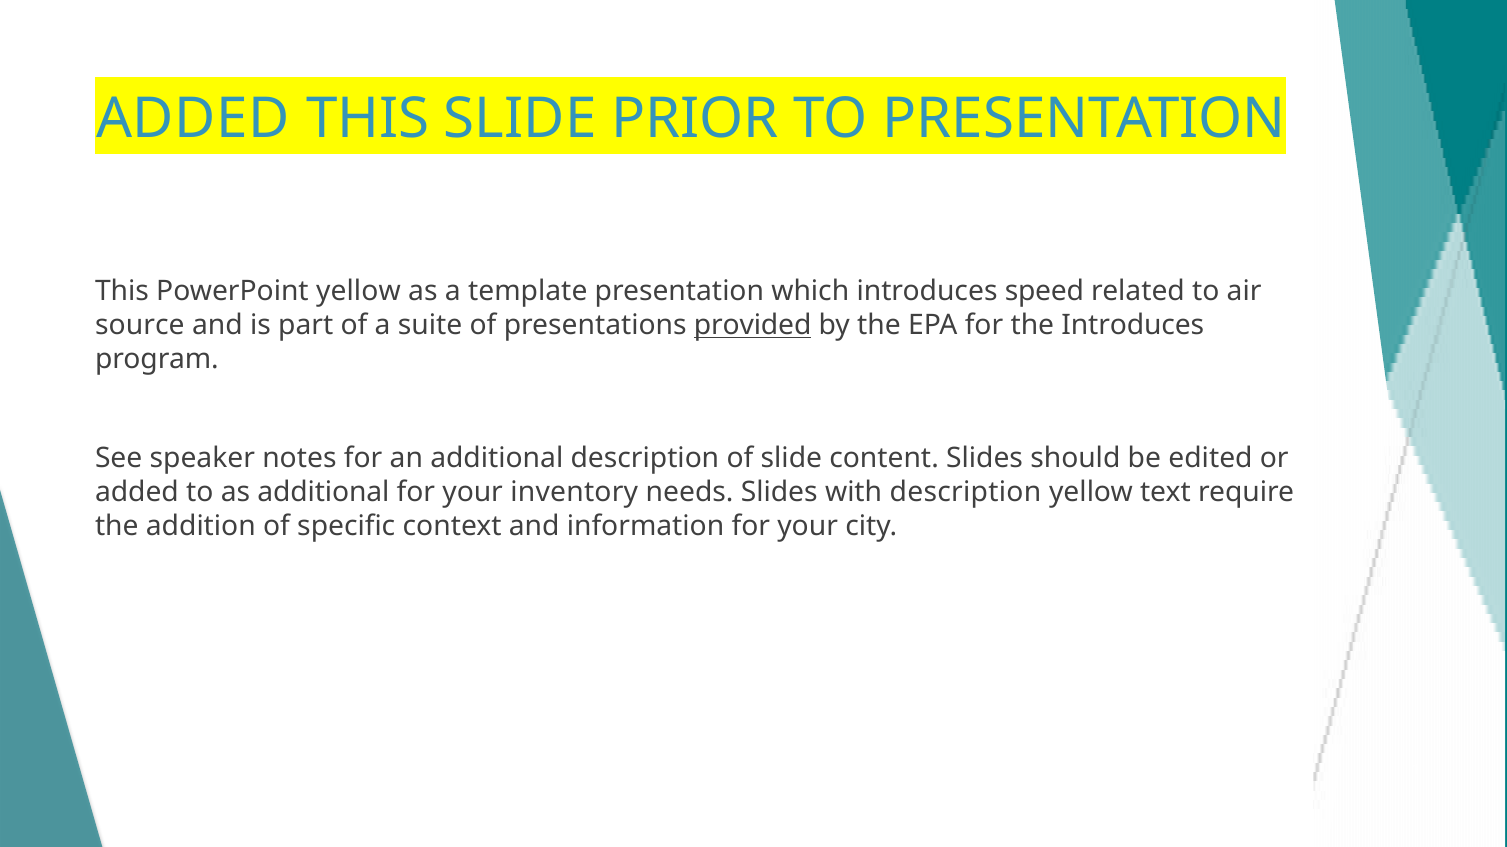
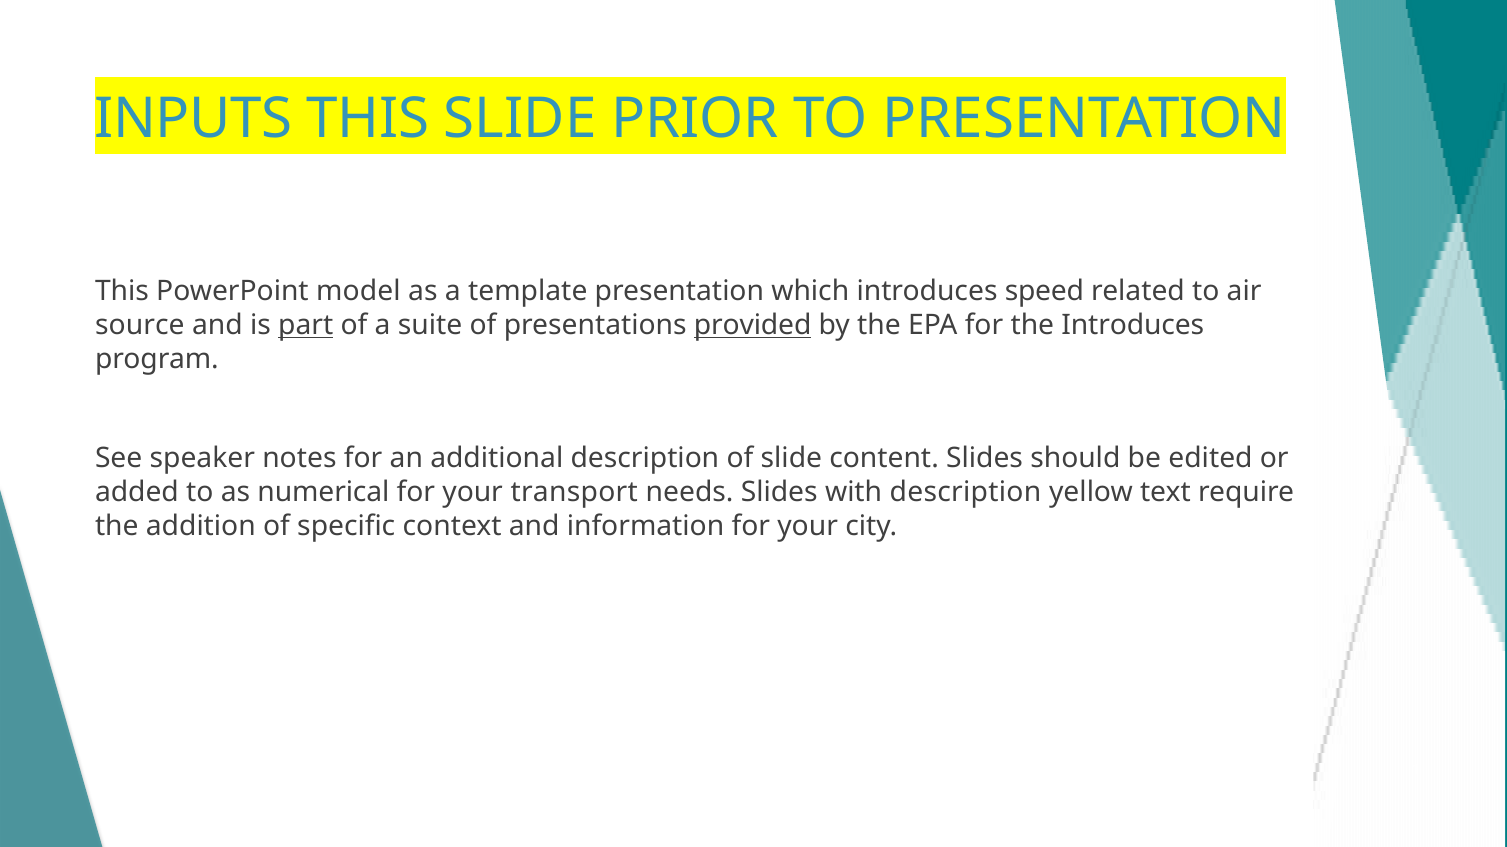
ADDED: ADDED -> INPUTS (193, 119)
PowerPoint yellow: yellow -> model (358, 292)
part underline: none -> present (306, 326)
as additional: additional -> numerical (323, 493)
inventory: inventory -> transport (574, 493)
